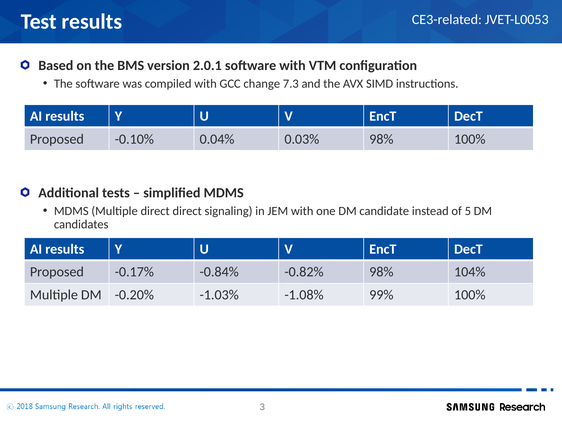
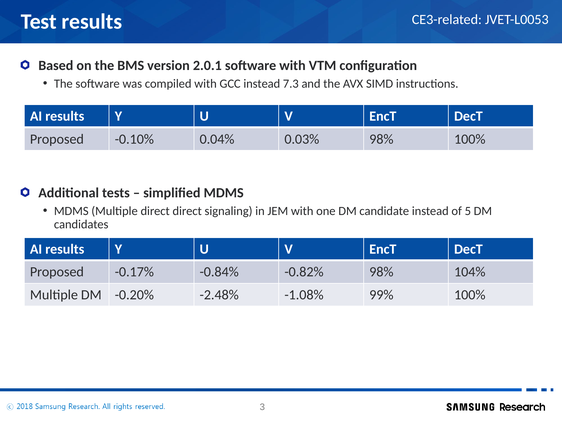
GCC change: change -> instead (262, 84)
-1.03%: -1.03% -> -2.48% (219, 294)
